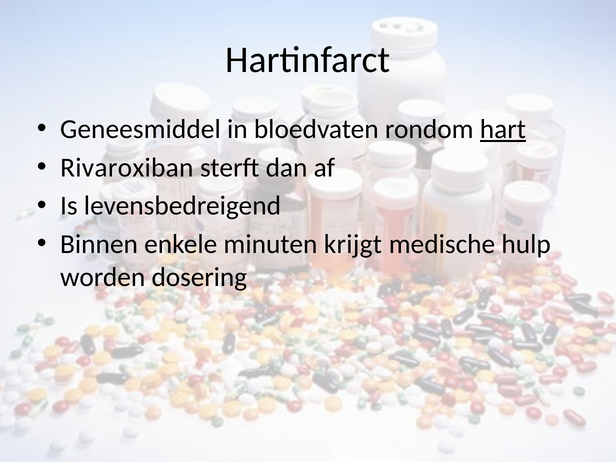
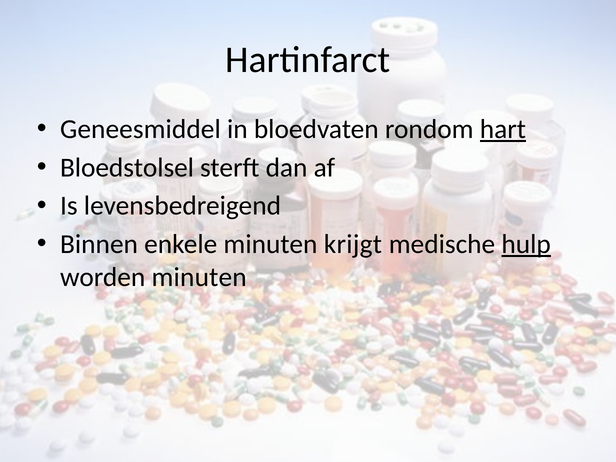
Rivaroxiban: Rivaroxiban -> Bloedstolsel (127, 168)
hulp underline: none -> present (526, 244)
worden dosering: dosering -> minuten (199, 277)
